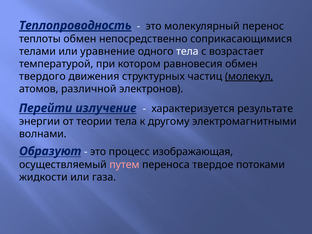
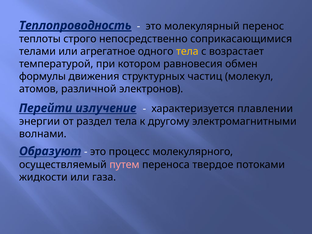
теплоты обмен: обмен -> строго (80, 39)
уравнение: уравнение -> агрегатное (108, 51)
тела colour: white -> yellow (187, 51)
твердого: твердого -> формулы (42, 76)
молекул underline: present -> none (249, 76)
результате: результате -> плавлении (265, 109)
теории: теории -> раздел (94, 122)
изображающая: изображающая -> молекулярного (193, 152)
